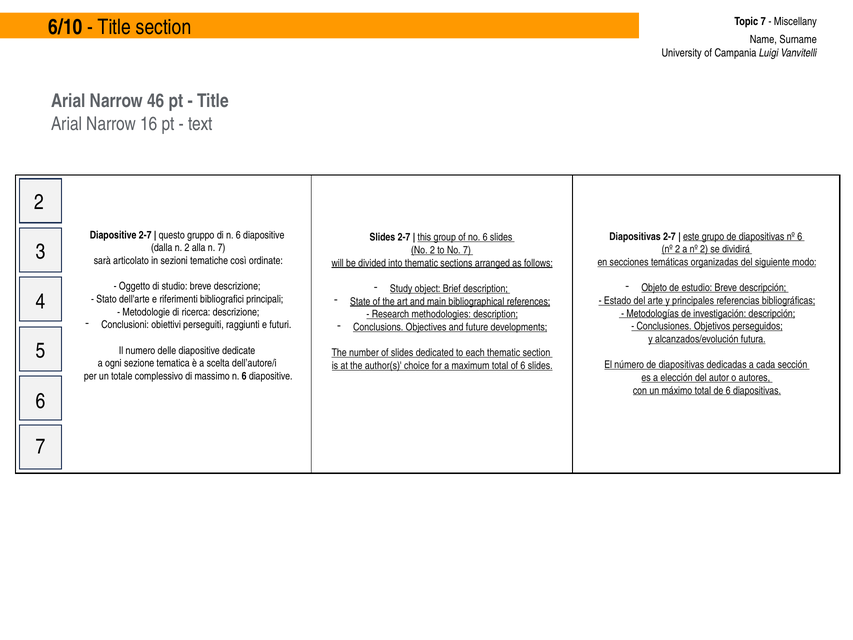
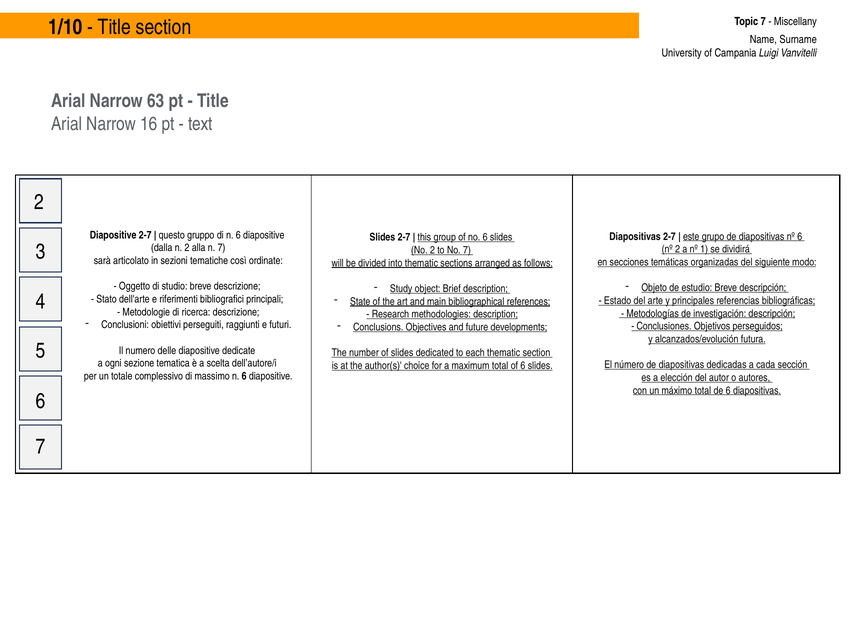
6/10: 6/10 -> 1/10 (65, 27)
46: 46 -> 63 (156, 101)
a nº 2: 2 -> 1 (704, 249)
